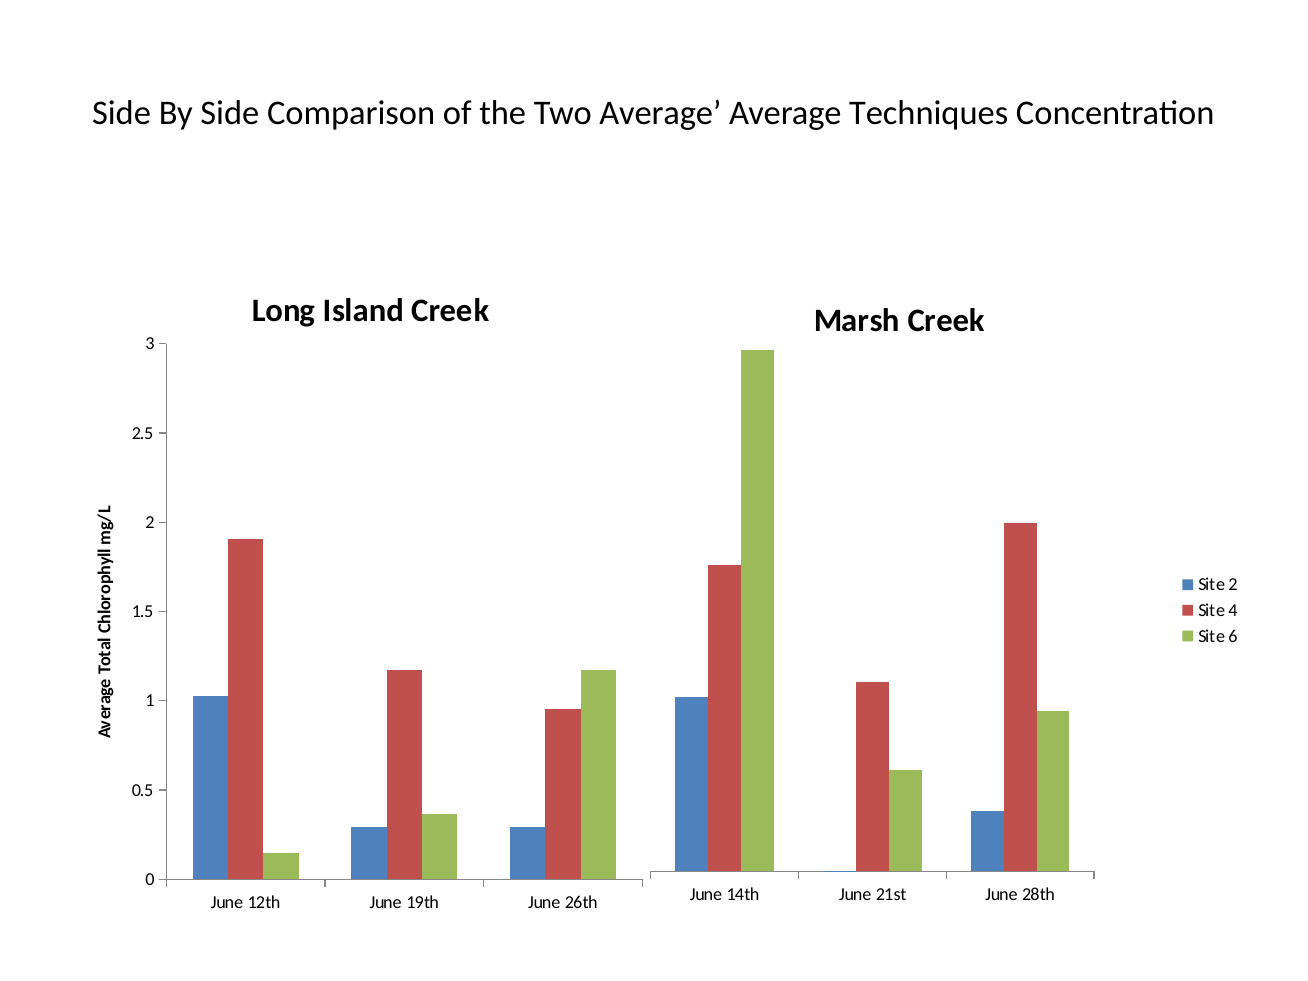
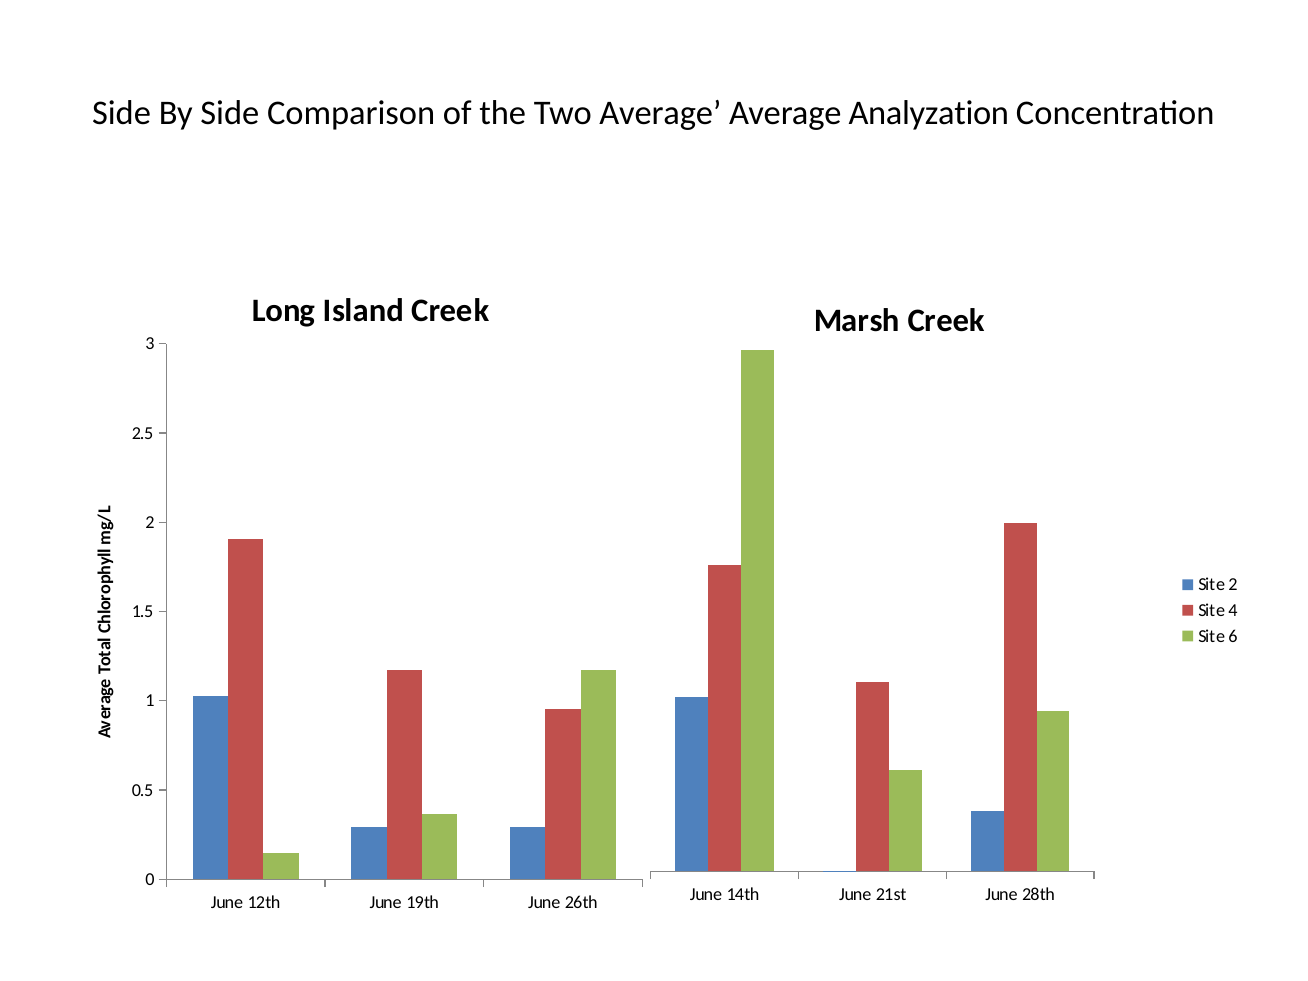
Techniques: Techniques -> Analyzation (929, 114)
